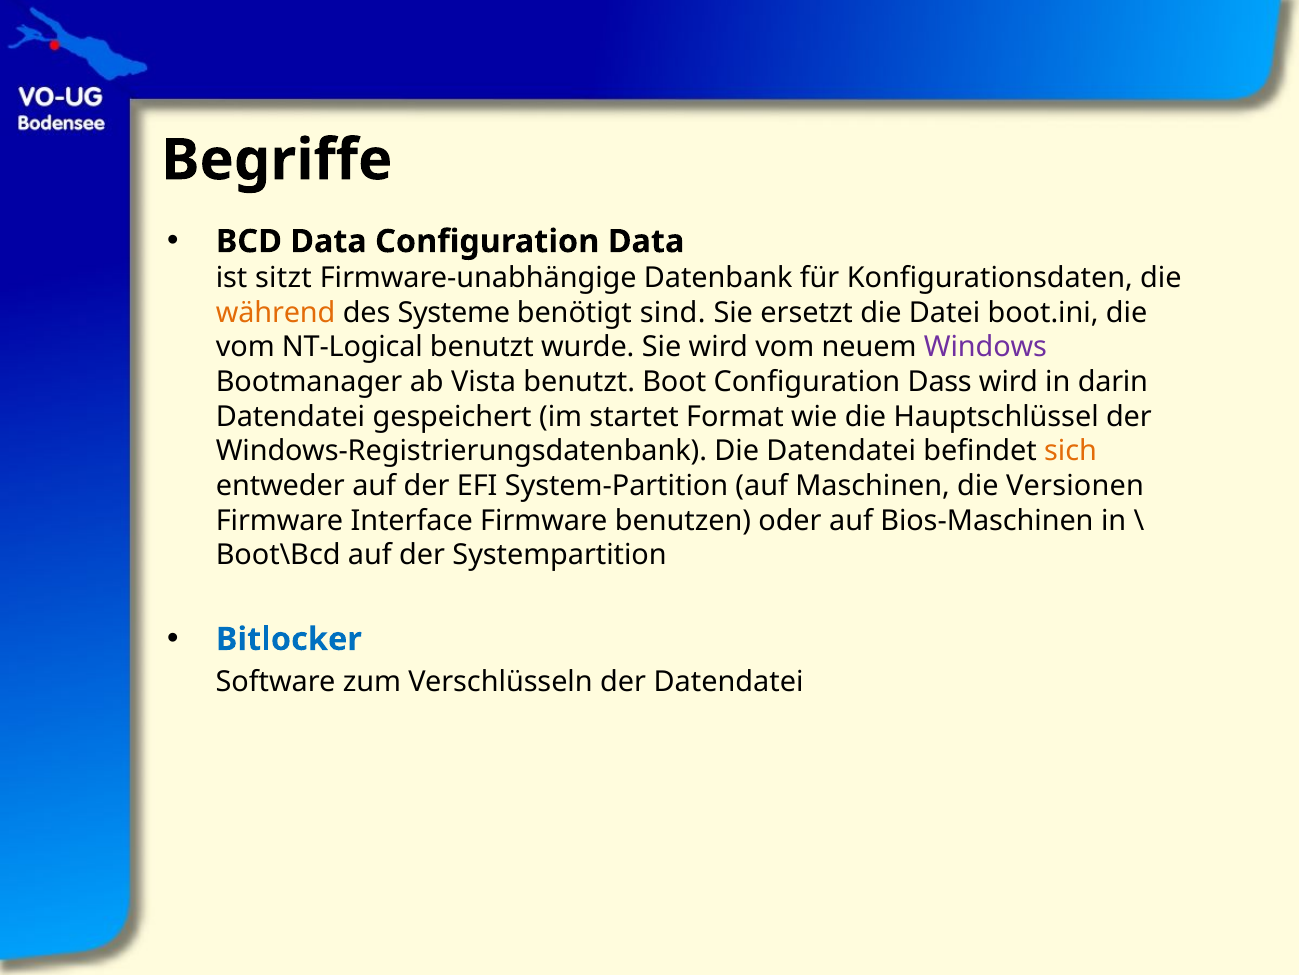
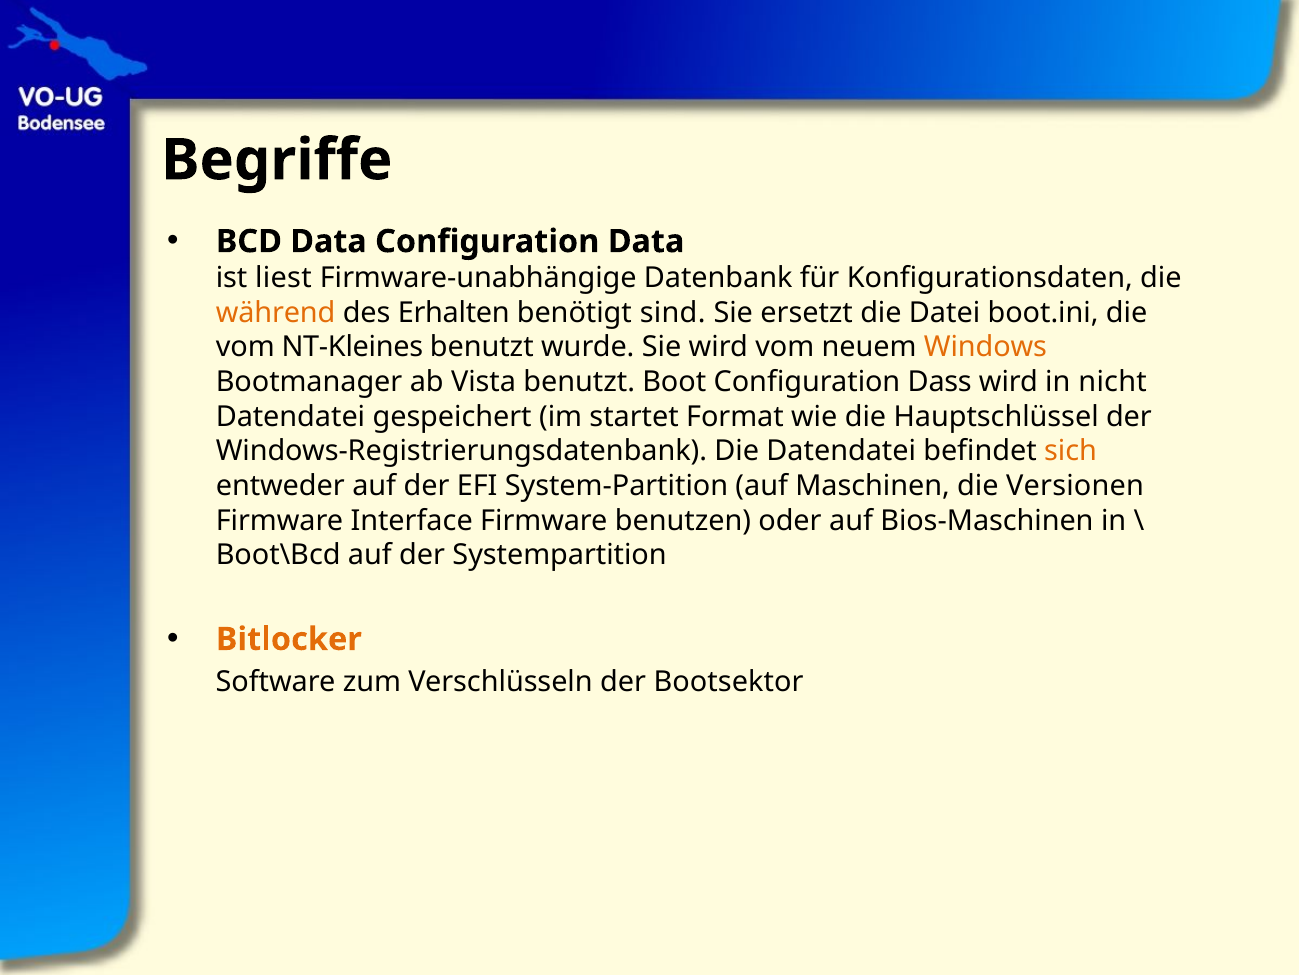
sitzt: sitzt -> liest (283, 278)
Systeme: Systeme -> Erhalten (454, 312)
NT-Logical: NT-Logical -> NT-Kleines (352, 347)
Windows colour: purple -> orange (985, 347)
darin: darin -> nicht (1113, 382)
Bitlocker colour: blue -> orange (289, 639)
der Datendatei: Datendatei -> Bootsektor (729, 681)
